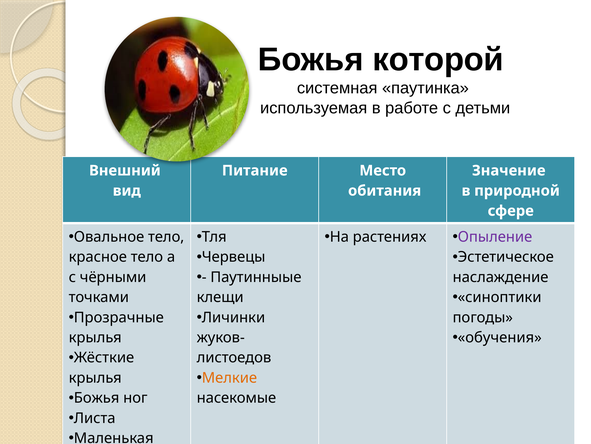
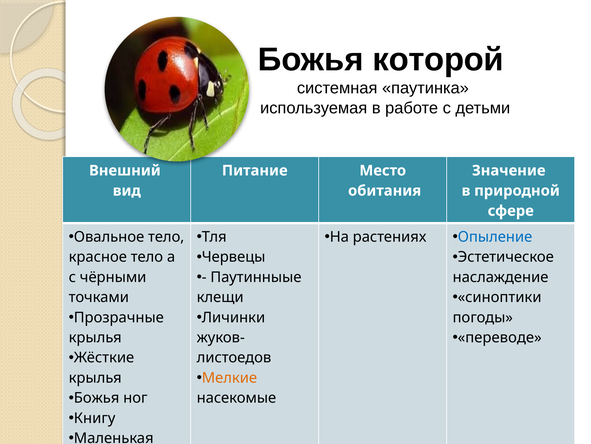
Опыление colour: purple -> blue (495, 237)
обучения: обучения -> переводе (500, 337)
Листа: Листа -> Книгу (95, 417)
